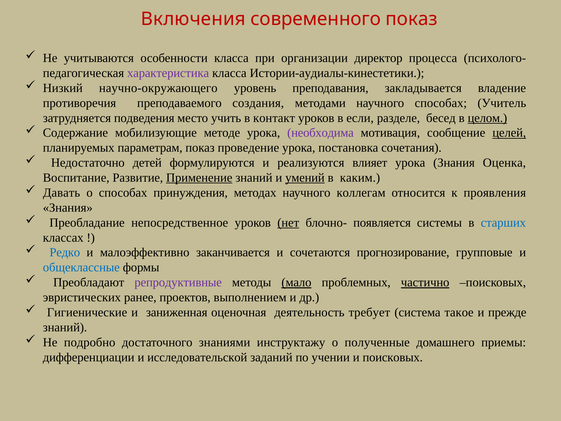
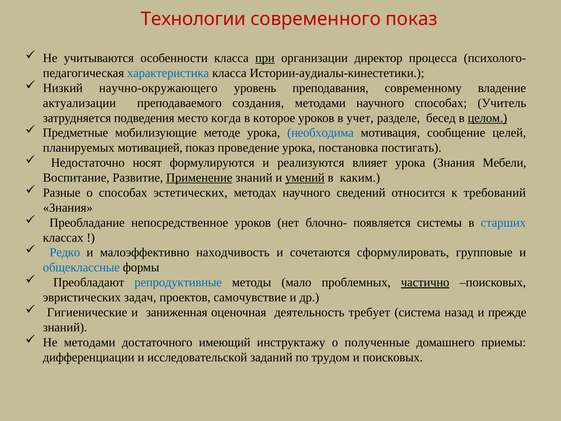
Включения: Включения -> Технологии (193, 19)
при underline: none -> present (265, 58)
характеристика colour: purple -> blue (168, 73)
закладывается: закладывается -> современному (423, 88)
противоречия: противоречия -> актуализации (79, 103)
учить: учить -> когда (226, 118)
контакт: контакт -> которое (274, 118)
если: если -> учет (360, 118)
Содержание: Содержание -> Предметные (75, 133)
необходима colour: purple -> blue (320, 133)
целей underline: present -> none (509, 133)
параметрам: параметрам -> мотивацией (150, 148)
сочетания: сочетания -> постигать (411, 148)
детей: детей -> носят (147, 163)
Оценка: Оценка -> Мебели (504, 163)
Давать: Давать -> Разные (62, 193)
принуждения: принуждения -> эстетических (191, 193)
коллегам: коллегам -> сведений (361, 193)
проявления: проявления -> требований (495, 193)
нет underline: present -> none (288, 222)
заканчивается: заканчивается -> находчивость (233, 252)
прогнозирование: прогнозирование -> сформулировать (403, 252)
репродуктивные colour: purple -> blue (178, 282)
мало underline: present -> none (296, 282)
ранее: ранее -> задач (140, 297)
выполнением: выполнением -> самочувствие (250, 297)
такое: такое -> назад (459, 312)
Не подробно: подробно -> методами (90, 342)
знаниями: знаниями -> имеющий (225, 342)
учении: учении -> трудом (331, 357)
